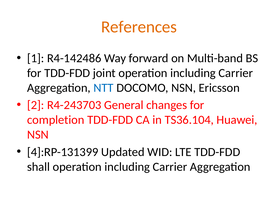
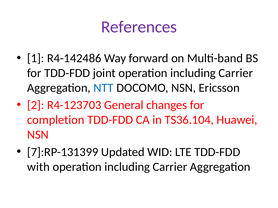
References colour: orange -> purple (139, 27)
R4-243703: R4-243703 -> R4-123703 (74, 105)
4]:RP-131399: 4]:RP-131399 -> 7]:RP-131399 (63, 152)
shall: shall -> with (38, 167)
